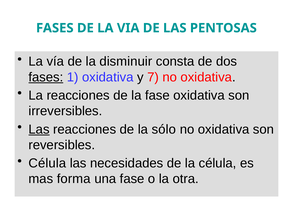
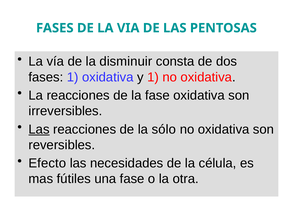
fases underline: present -> none (46, 77)
y 7: 7 -> 1 (153, 77)
Célula: Célula -> Efecto (47, 163)
forma: forma -> fútiles (74, 179)
